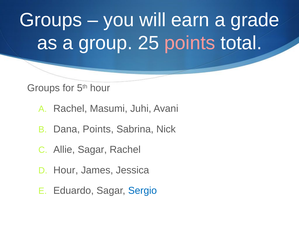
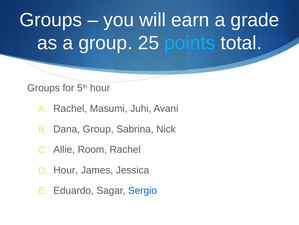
points colour: pink -> light blue (190, 43)
Dana Points: Points -> Group (98, 129)
Allie Sagar: Sagar -> Room (92, 149)
